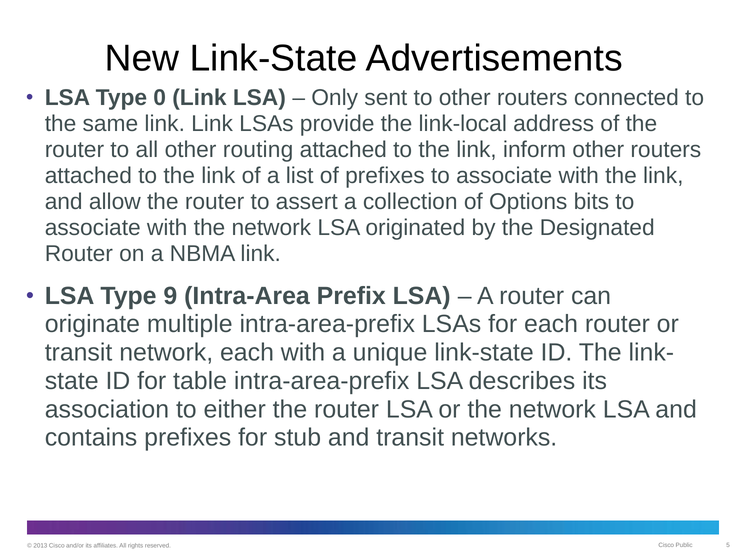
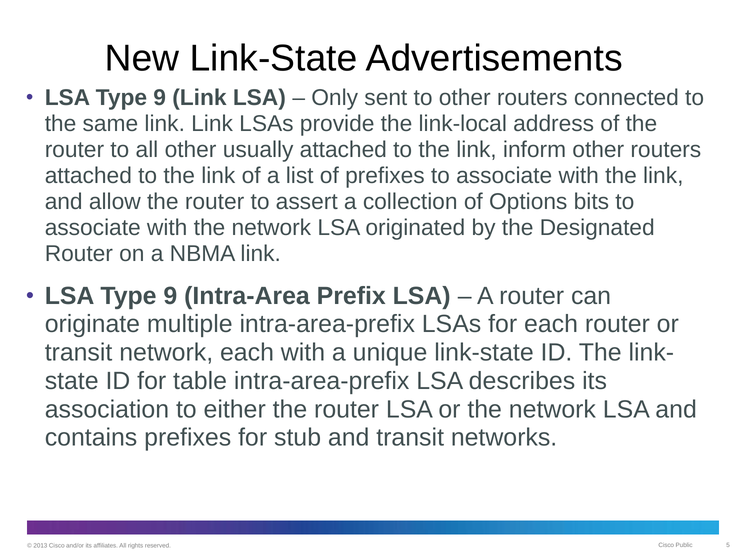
0: 0 -> 9 (160, 98)
routing: routing -> usually (258, 150)
